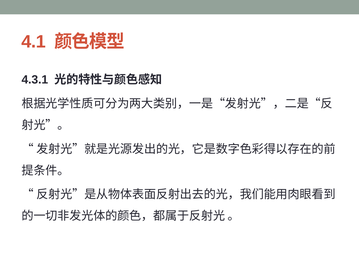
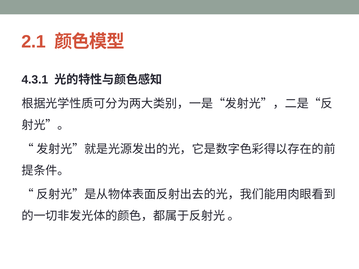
4.1: 4.1 -> 2.1 (34, 42)
